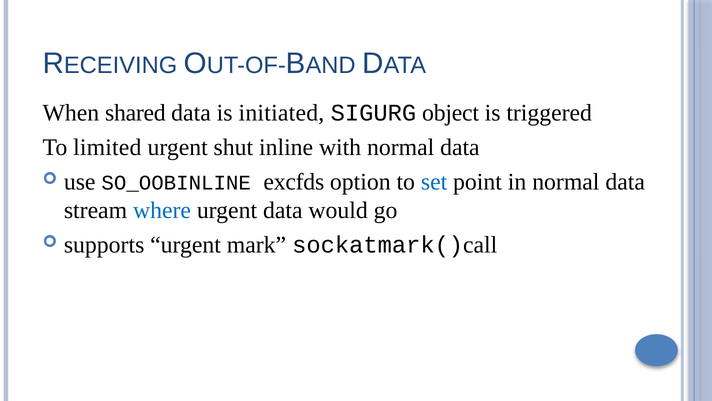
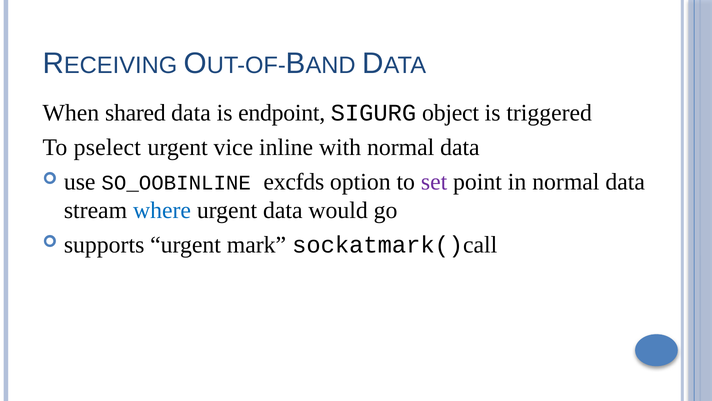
initiated: initiated -> endpoint (282, 113)
limited: limited -> pselect (107, 147)
shut: shut -> vice (233, 147)
set colour: blue -> purple (434, 182)
